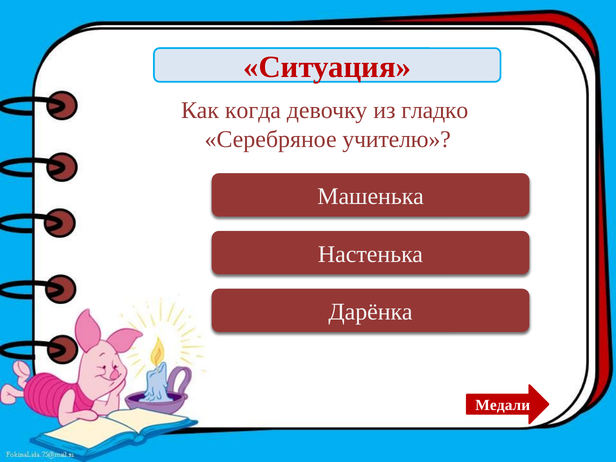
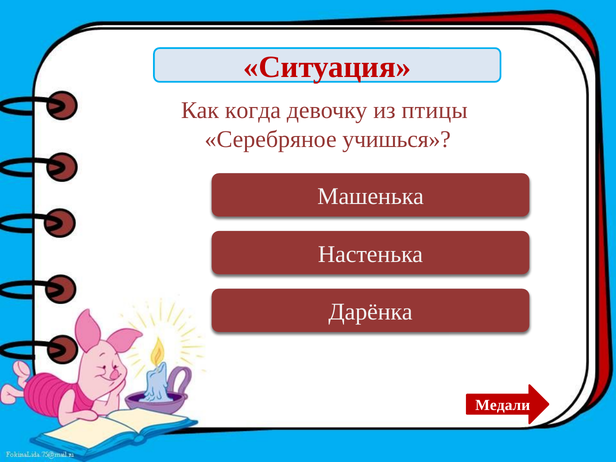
гладко: гладко -> птицы (435, 110)
учителю: учителю -> учишься (397, 139)
